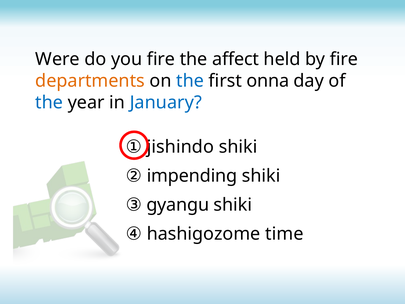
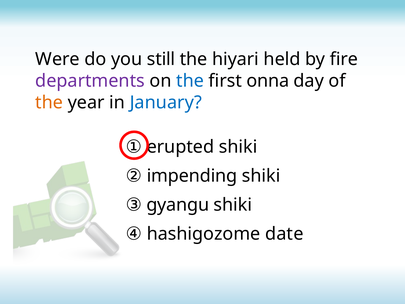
you fire: fire -> still (161, 59)
affect: affect -> hiyari (236, 59)
departments colour: orange -> purple (90, 81)
the colour: blue -> orange (49, 103)
jishindo: jishindo -> erupted (180, 147)
time: time -> date (284, 234)
